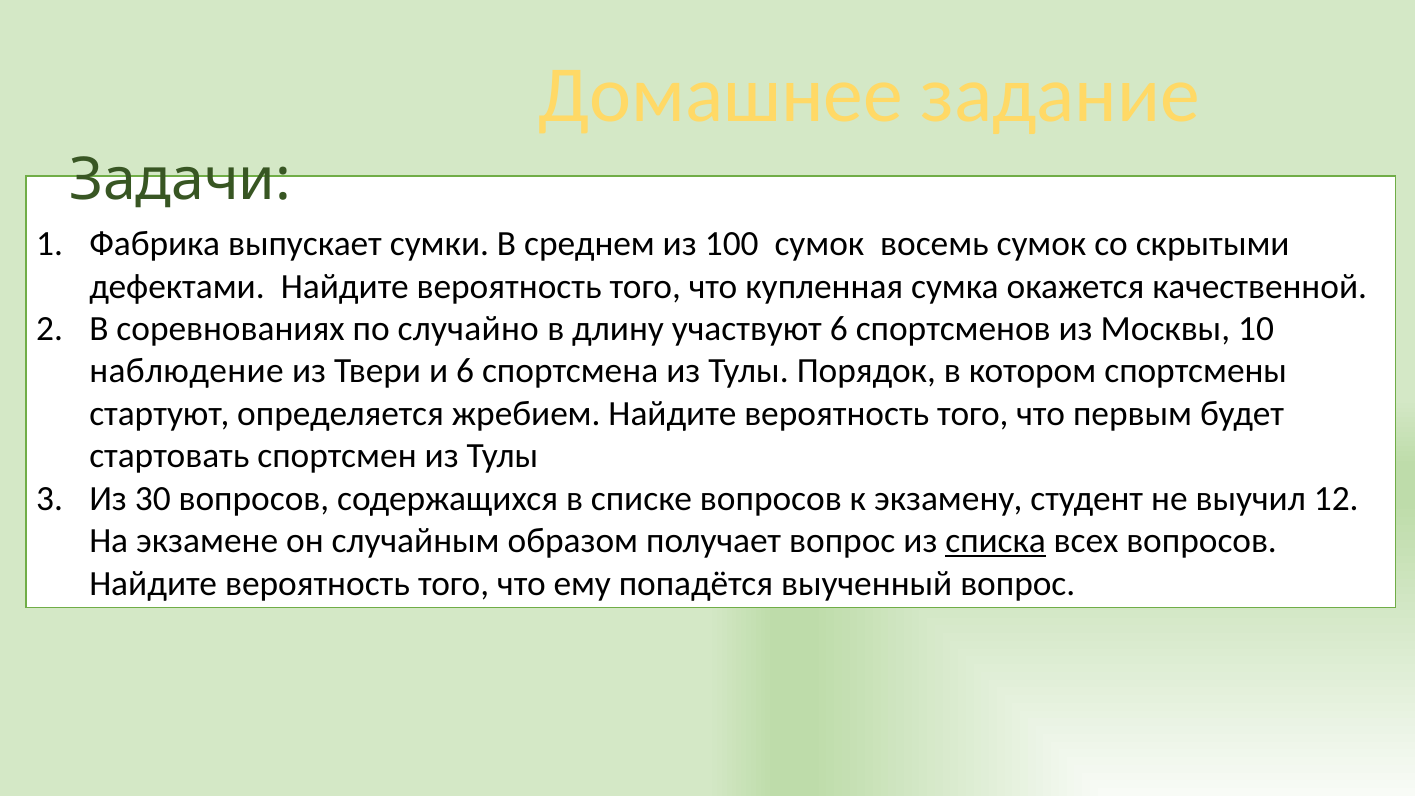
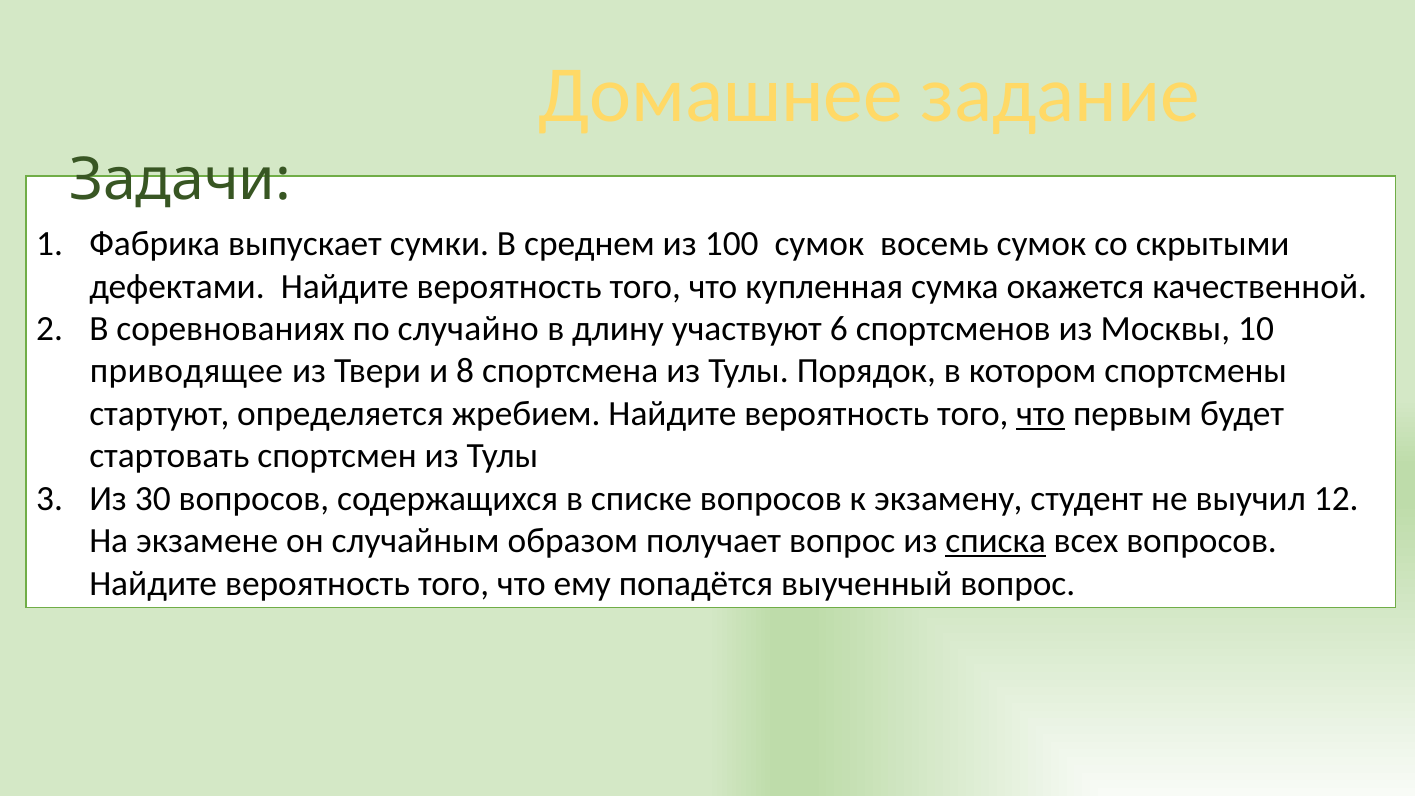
наблюдение: наблюдение -> приводящее (187, 371)
и 6: 6 -> 8 (465, 371)
что underline: none -> present (1041, 414)
